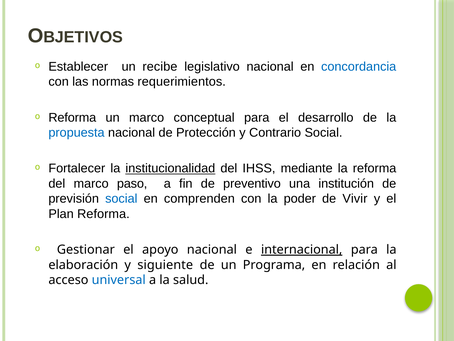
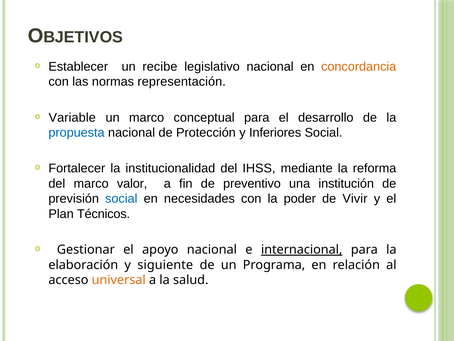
concordancia colour: blue -> orange (359, 67)
requerimientos: requerimientos -> representación (182, 82)
Reforma: Reforma -> Variable (72, 117)
Contrario: Contrario -> Inferiores (275, 133)
institucionalidad underline: present -> none (170, 168)
paso: paso -> valor (132, 183)
comprenden: comprenden -> necesidades (199, 199)
Plan Reforma: Reforma -> Técnicos (104, 214)
universal colour: blue -> orange (119, 280)
